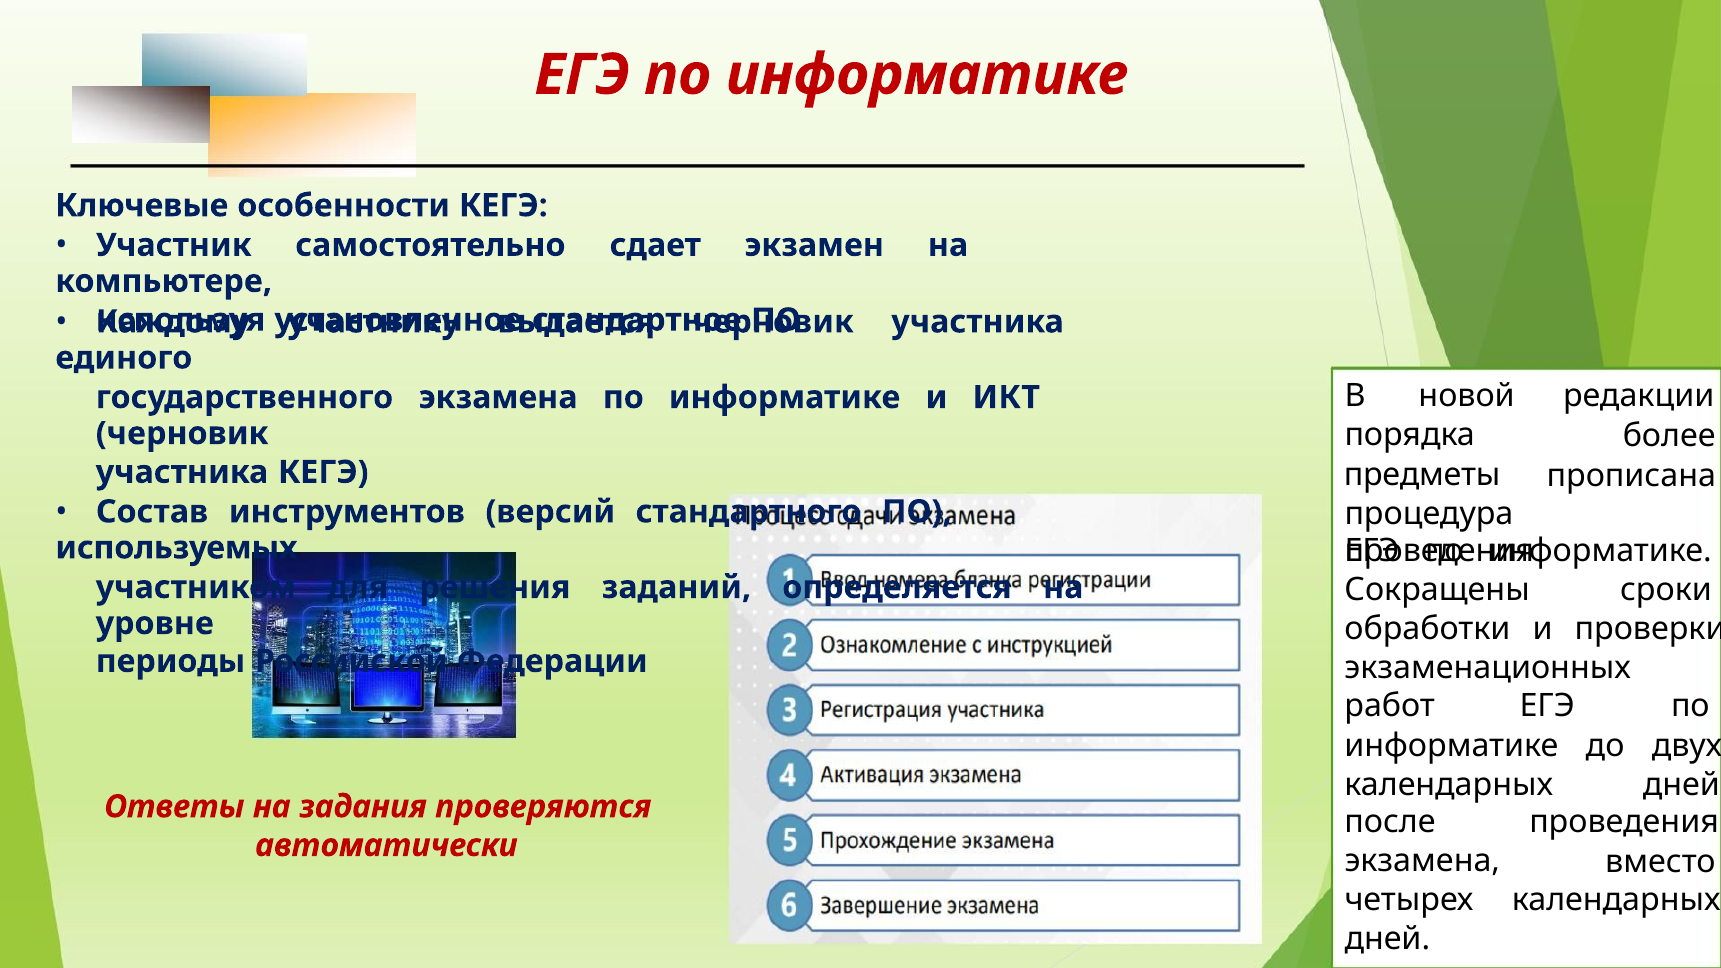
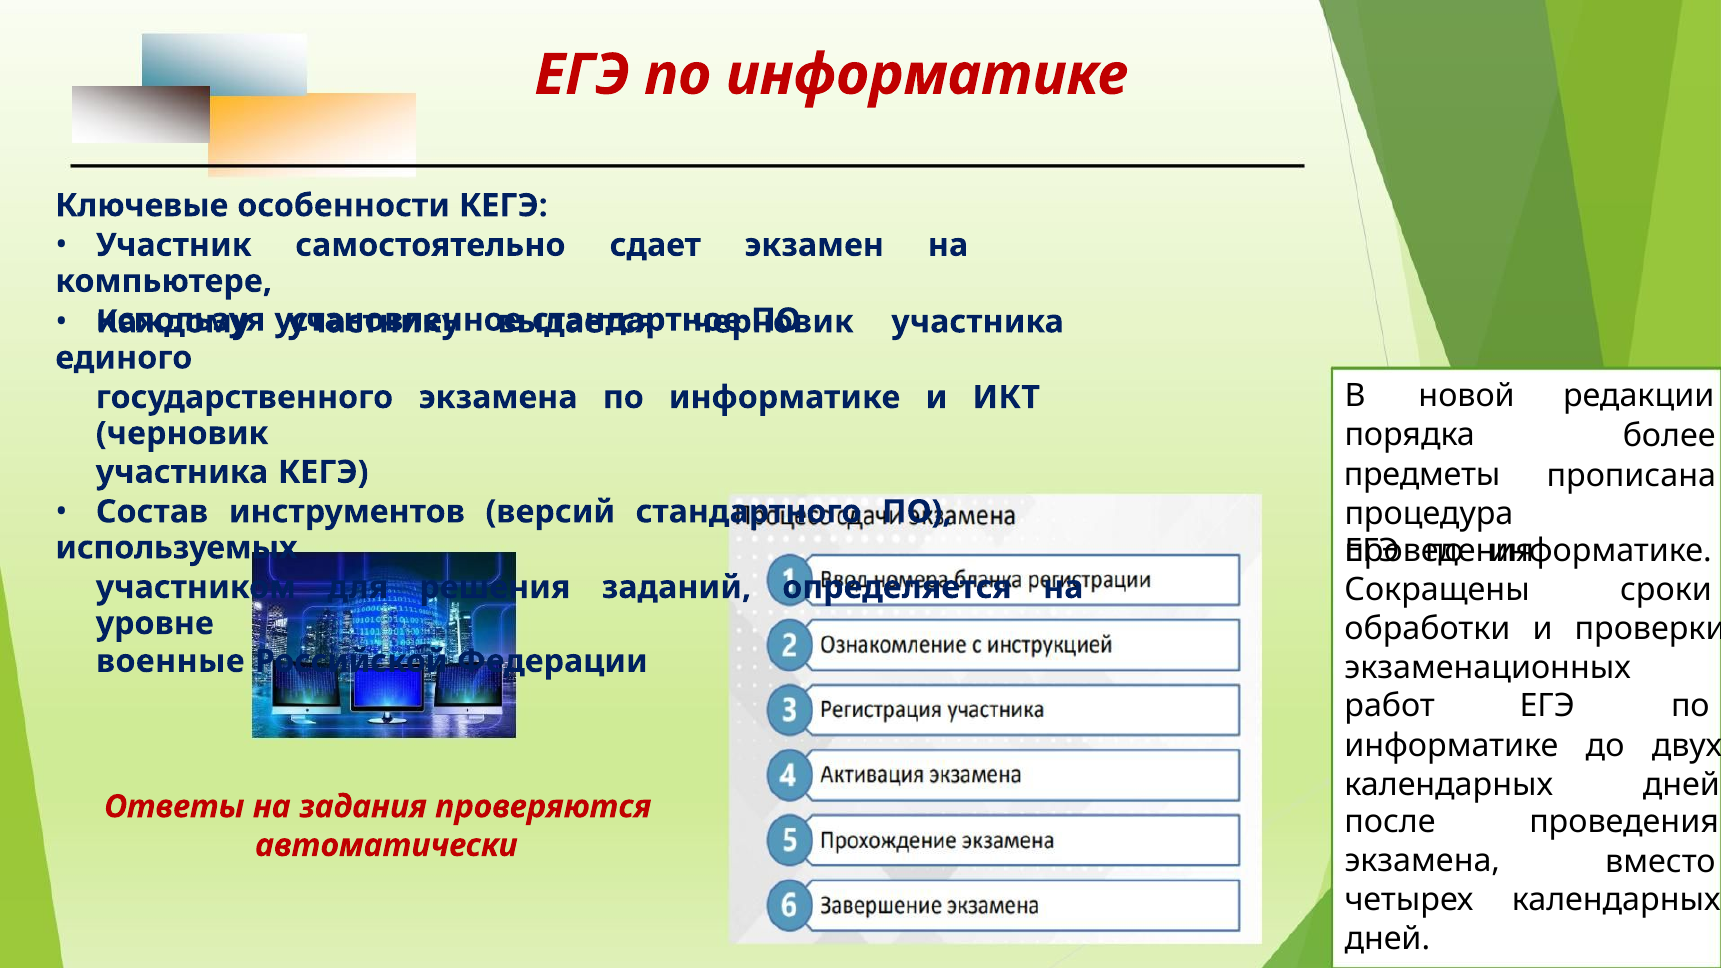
периоды: периоды -> военные (170, 661)
